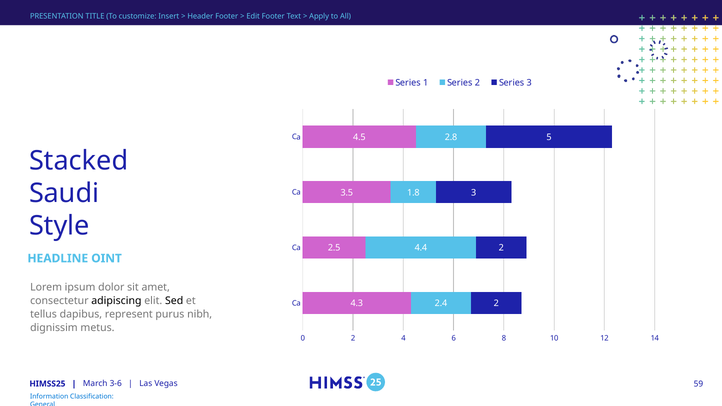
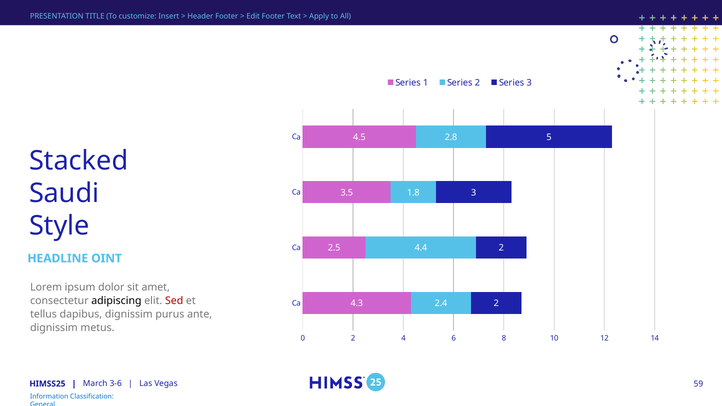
Sed colour: black -> red (174, 301)
dapibus represent: represent -> dignissim (129, 314)
nibh: nibh -> ante (200, 314)
